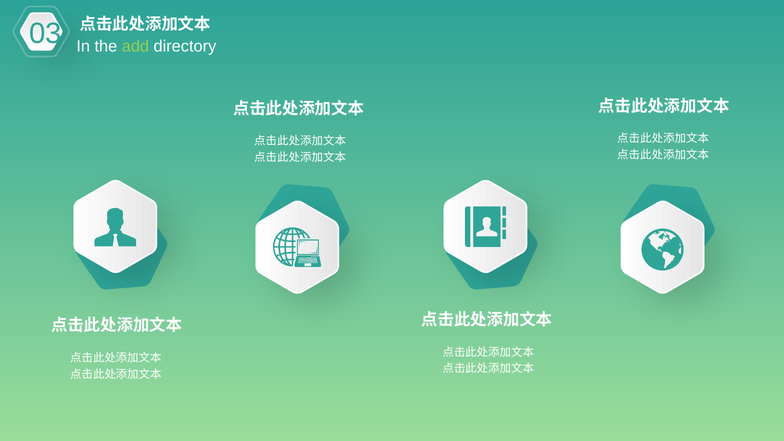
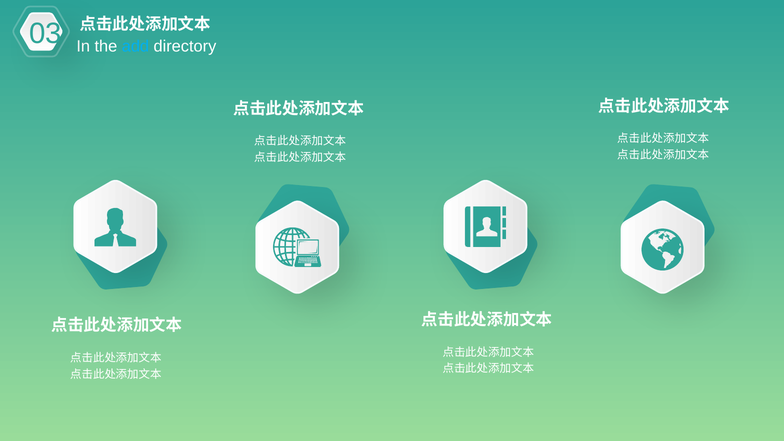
add colour: light green -> light blue (135, 46)
